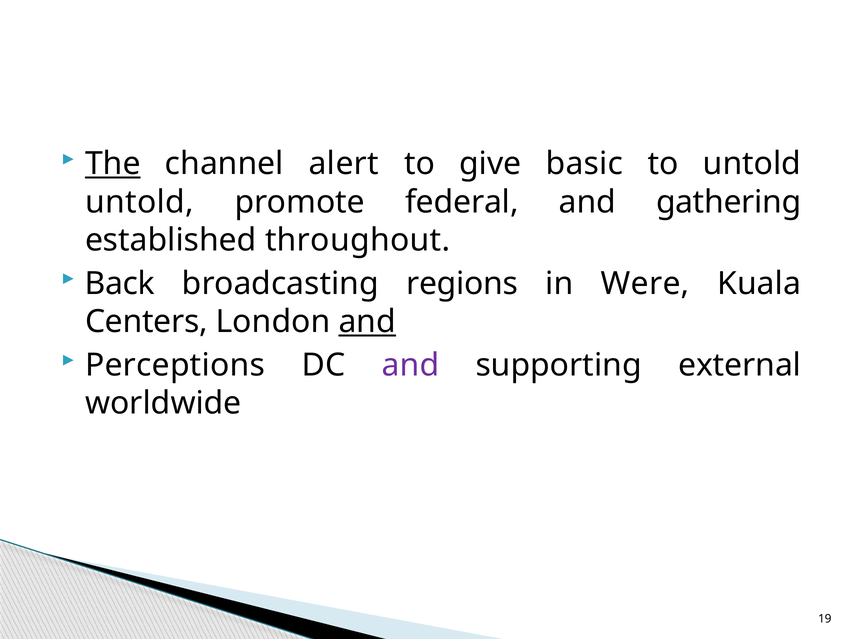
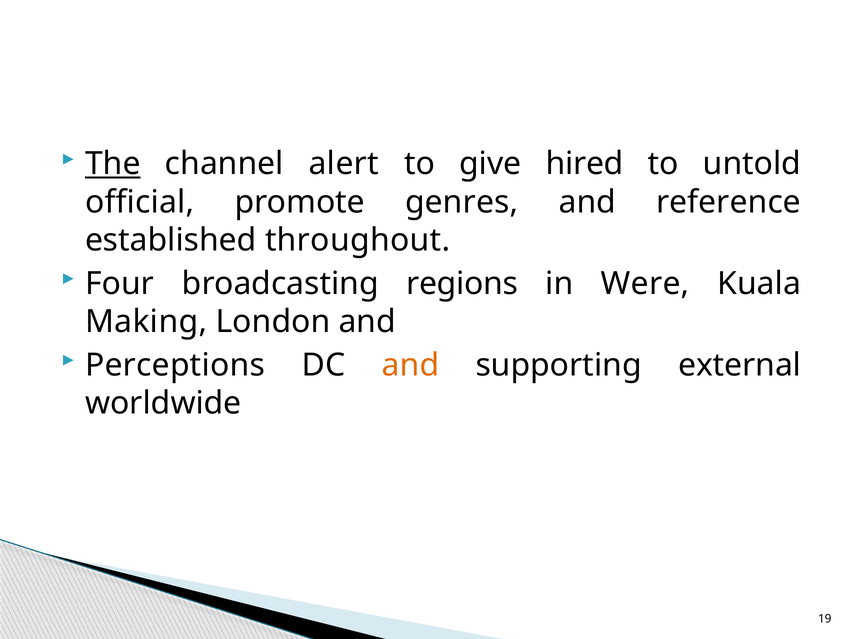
basic: basic -> hired (585, 164)
untold: untold -> official (140, 202)
federal: federal -> genres (462, 202)
gathering: gathering -> reference (728, 202)
Back: Back -> Four (120, 283)
Centers: Centers -> Making (146, 322)
and underline: present -> none (367, 322)
and colour: purple -> orange (411, 365)
